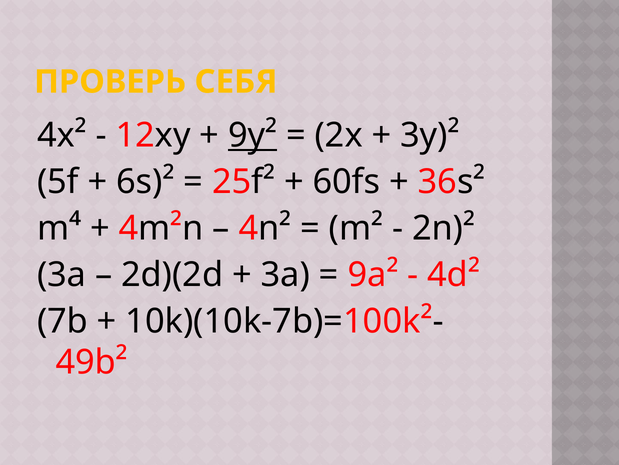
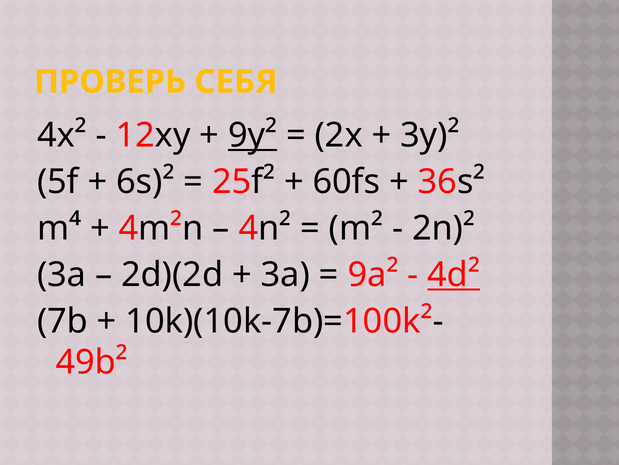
4d² underline: none -> present (454, 274)
